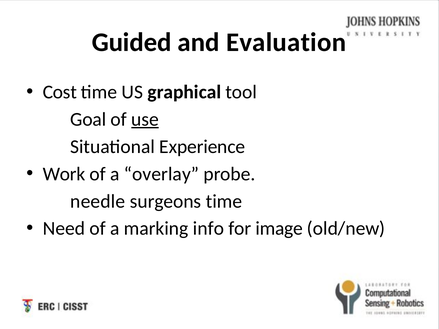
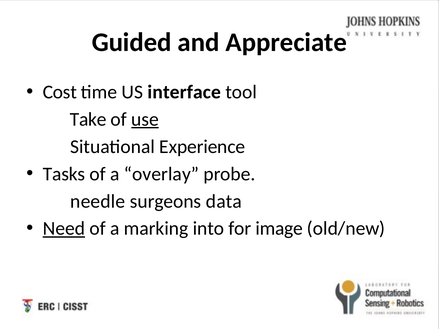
Evaluation: Evaluation -> Appreciate (286, 42)
graphical: graphical -> interface (184, 92)
Goal: Goal -> Take (88, 119)
Work: Work -> Tasks (64, 174)
surgeons time: time -> data (224, 201)
Need underline: none -> present (64, 229)
info: info -> into (209, 229)
